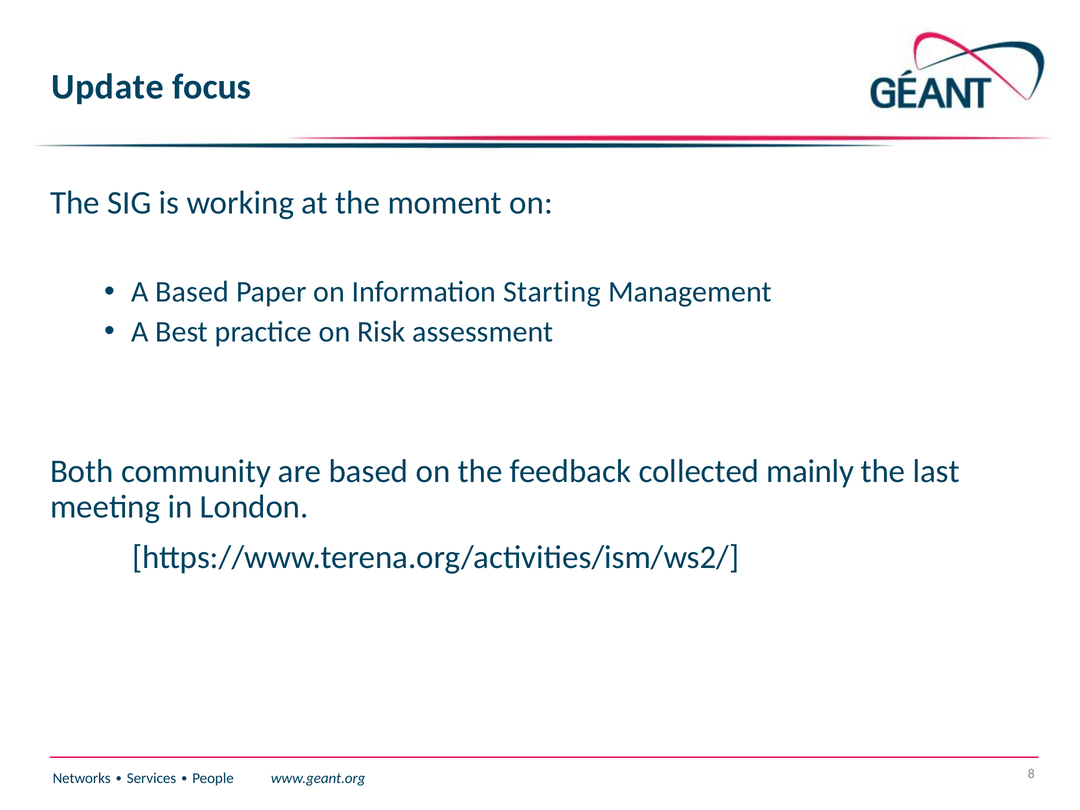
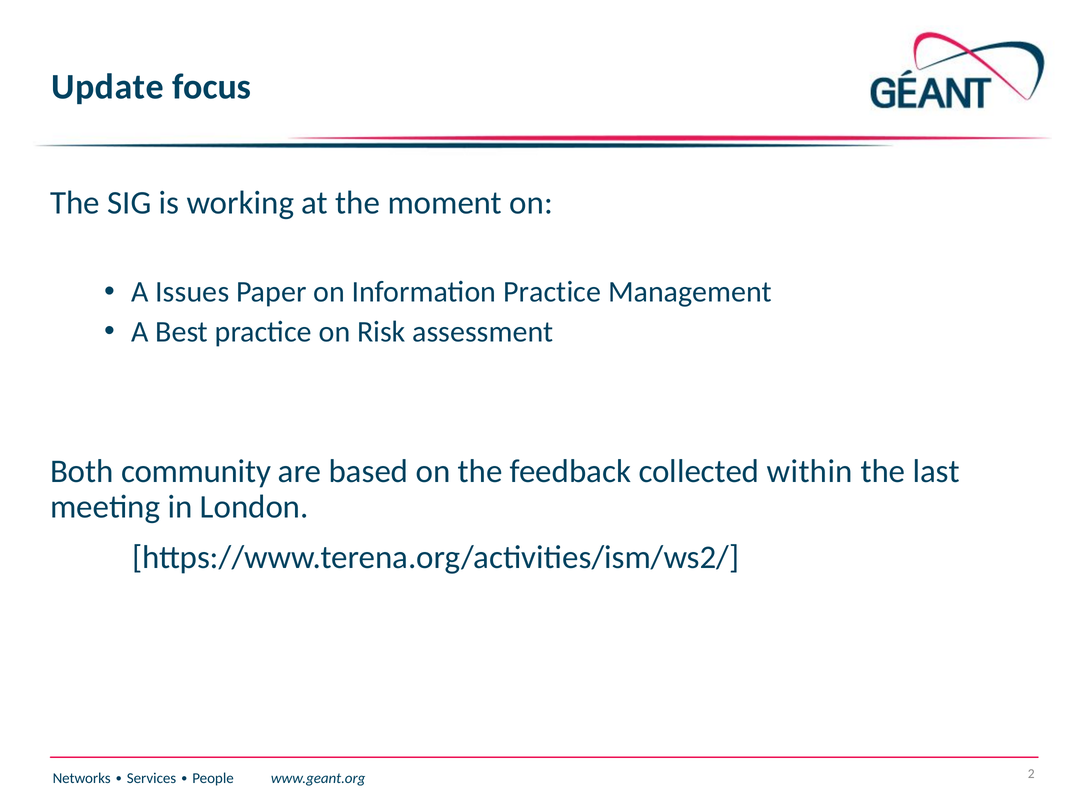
A Based: Based -> Issues (192, 292)
Information Starting: Starting -> Practice (552, 292)
mainly: mainly -> within (810, 471)
8: 8 -> 2 (1031, 774)
